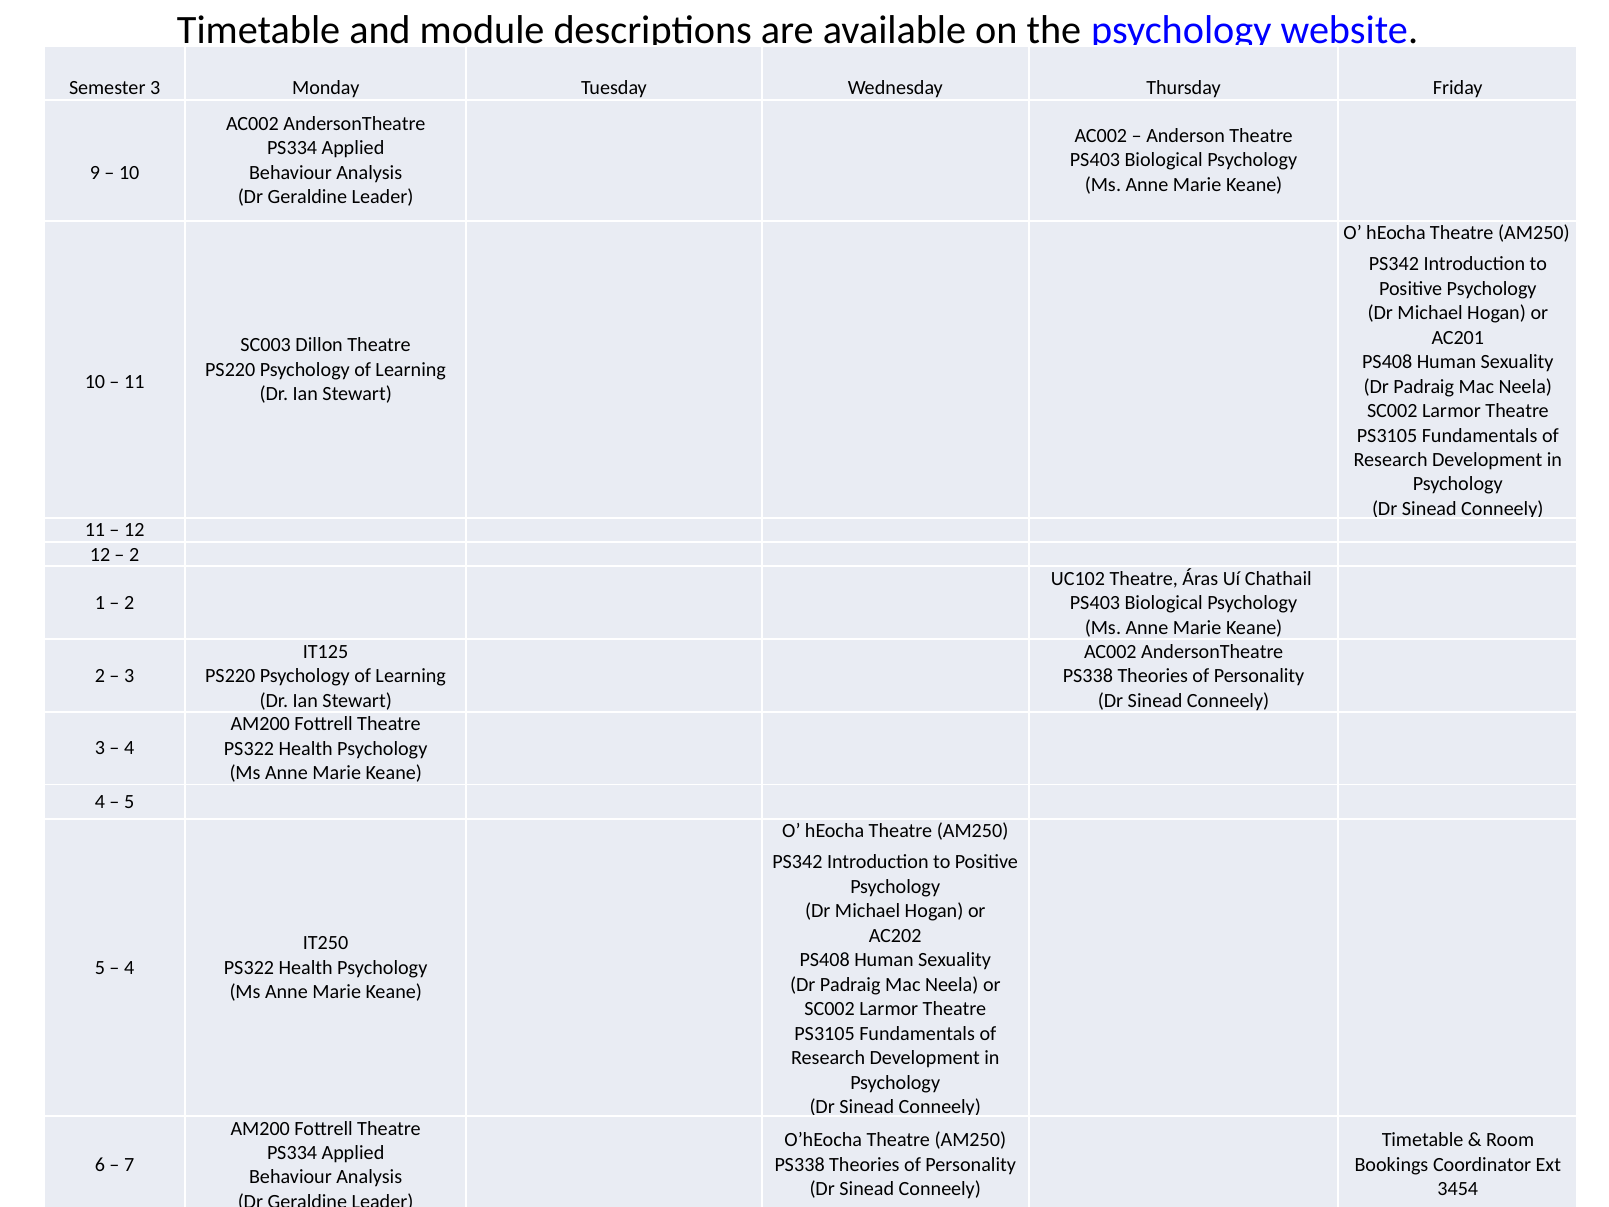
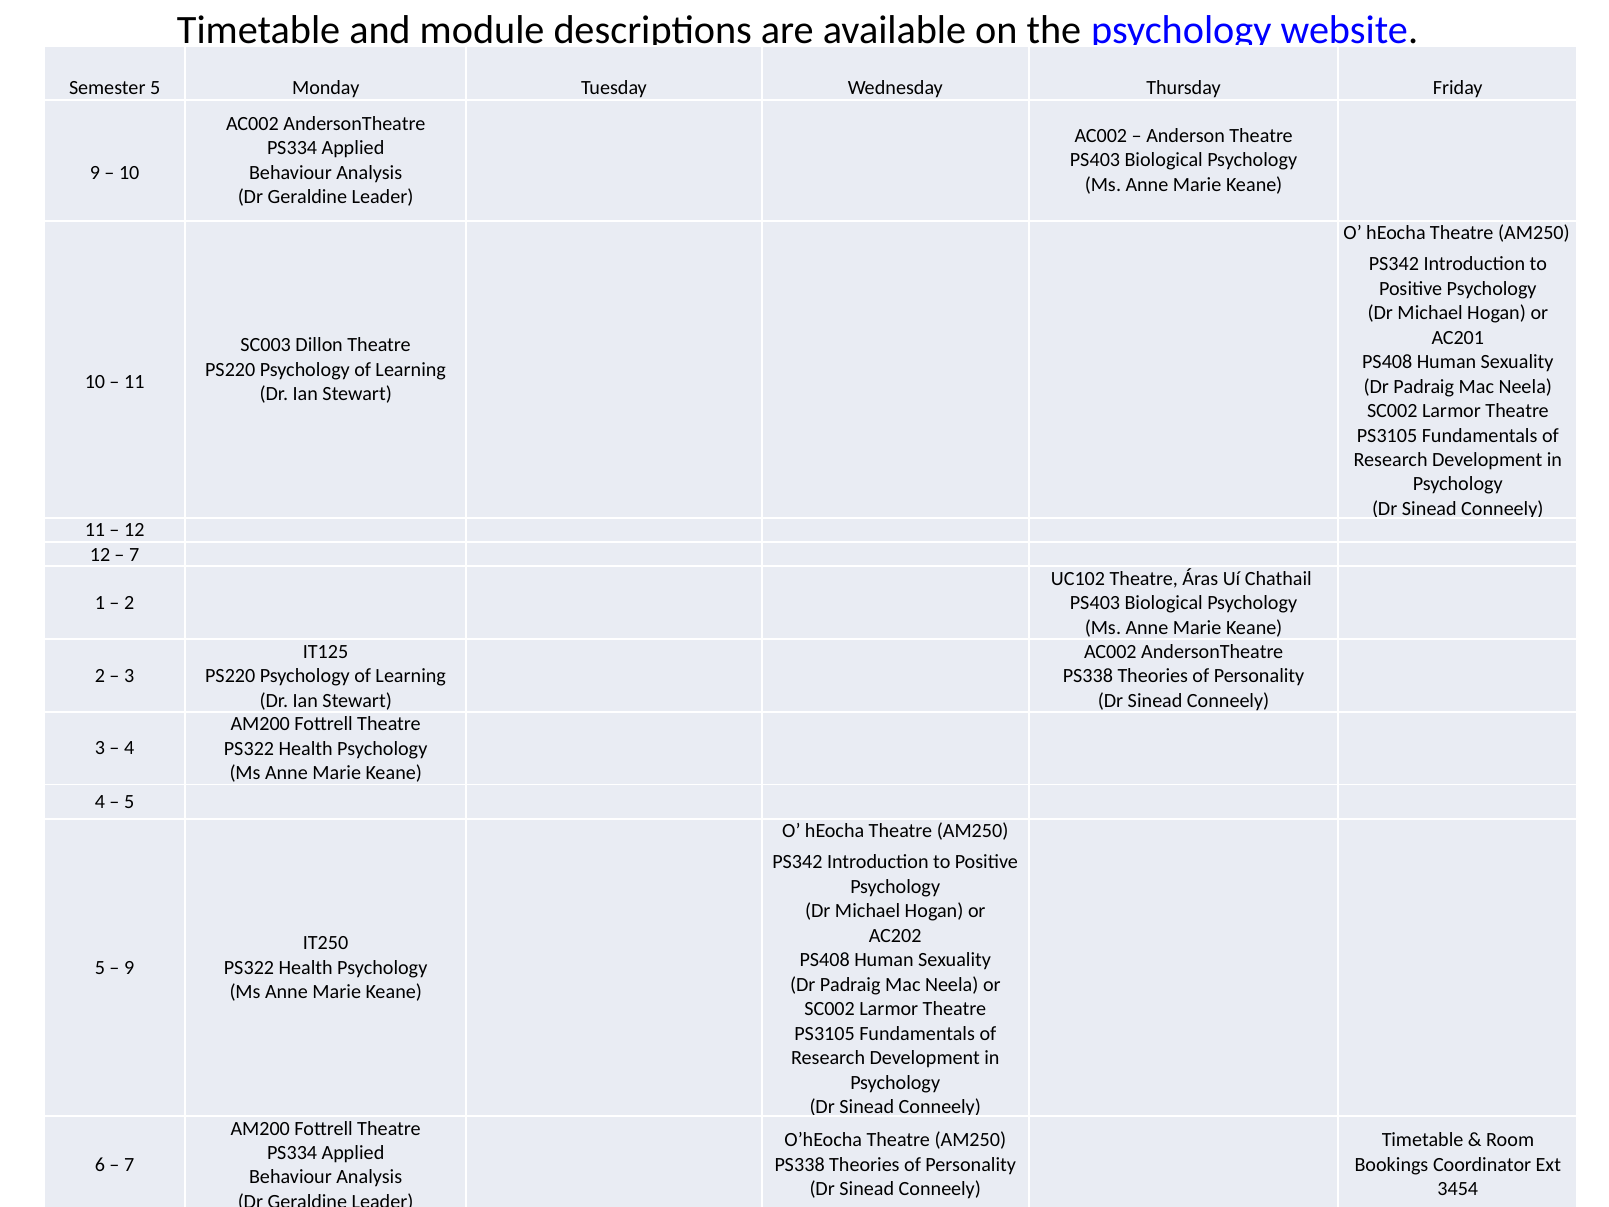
Semester 3: 3 -> 5 (155, 87)
2: 2 -> 7 (134, 554)
4: 4 -> 9 (129, 967)
